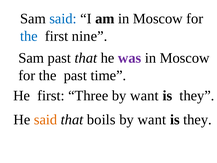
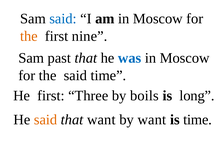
the colour: blue -> orange (29, 36)
was colour: purple -> blue (130, 58)
the past: past -> said (75, 75)
Three by want: want -> boils (144, 96)
they: they -> long (197, 96)
that boils: boils -> want (101, 119)
they: they -> time (198, 119)
